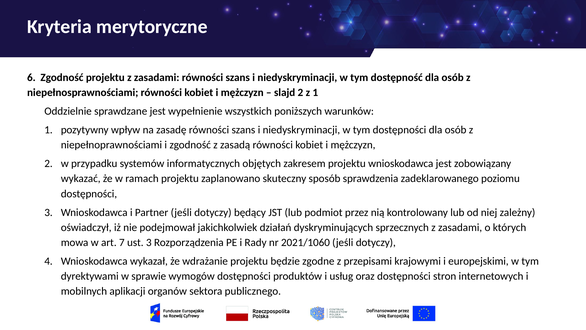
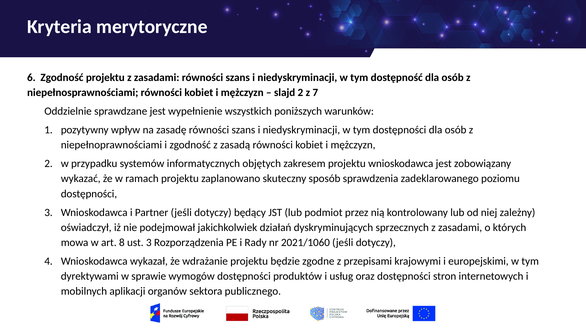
z 1: 1 -> 7 (315, 92)
7: 7 -> 8 (122, 242)
